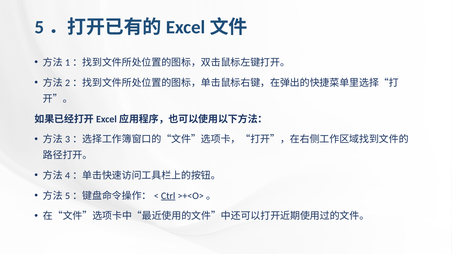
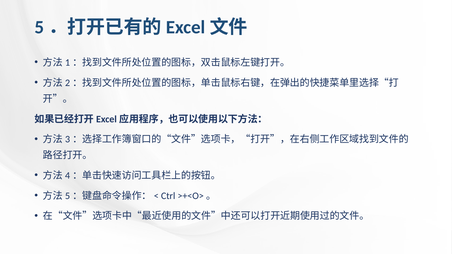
Ctrl underline: present -> none (168, 196)
